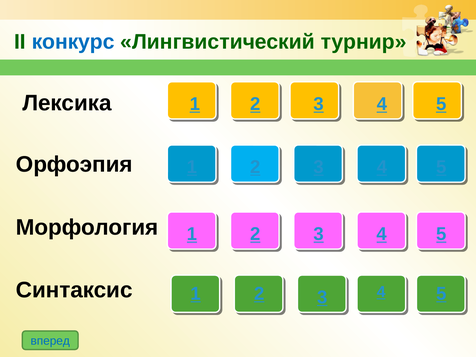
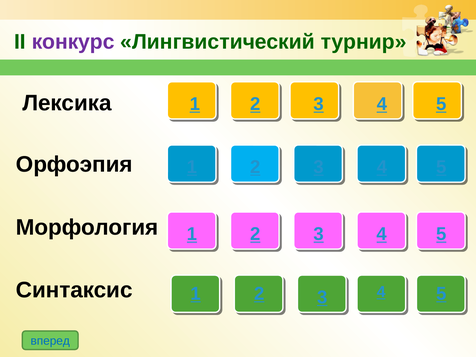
конкурс colour: blue -> purple (73, 42)
